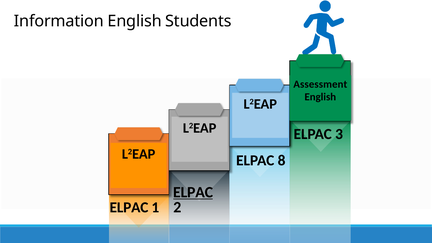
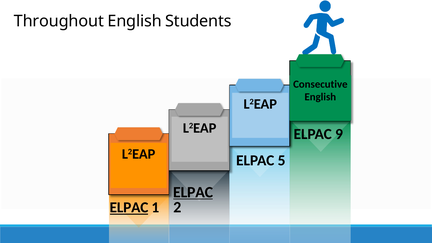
Information: Information -> Throughout (59, 21)
Assessment: Assessment -> Consecutive (320, 84)
3: 3 -> 9 (339, 134)
8: 8 -> 5 (282, 161)
ELPAC underline: none -> present (129, 208)
